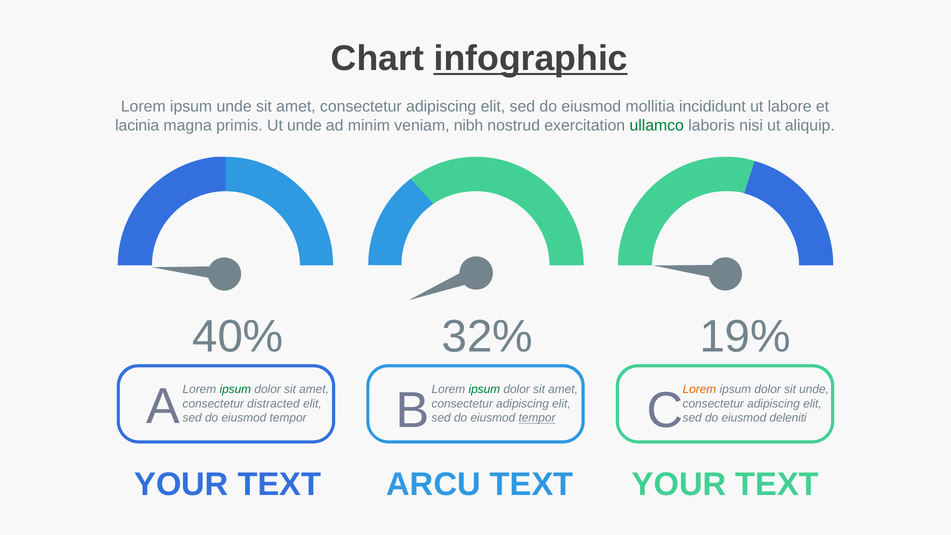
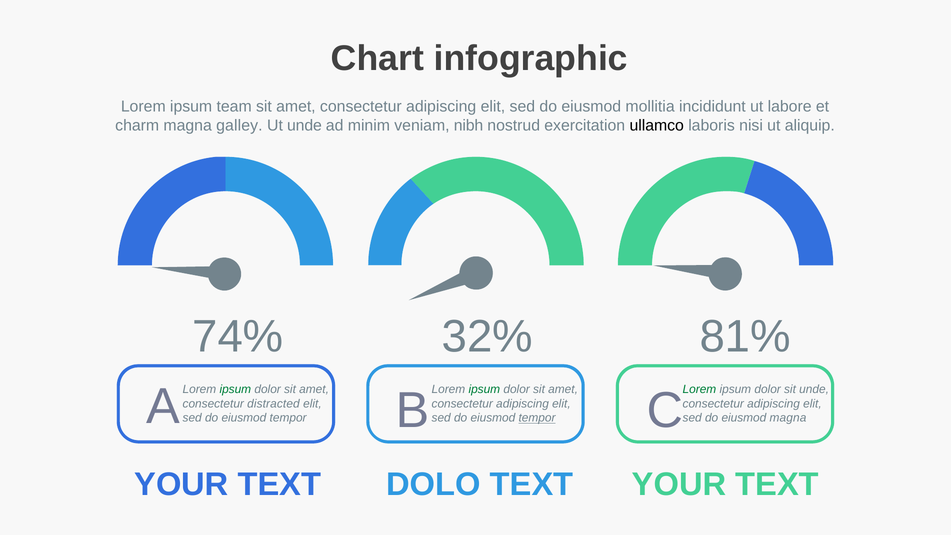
infographic underline: present -> none (531, 59)
ipsum unde: unde -> team (234, 107)
lacinia: lacinia -> charm (137, 126)
primis: primis -> galley (239, 126)
ullamco colour: green -> black (657, 126)
40%: 40% -> 74% (238, 336)
19%: 19% -> 81% (745, 336)
Lorem colour: orange -> green (699, 389)
eiusmod deleniti: deleniti -> magna (788, 418)
ARCU: ARCU -> DOLO (434, 485)
